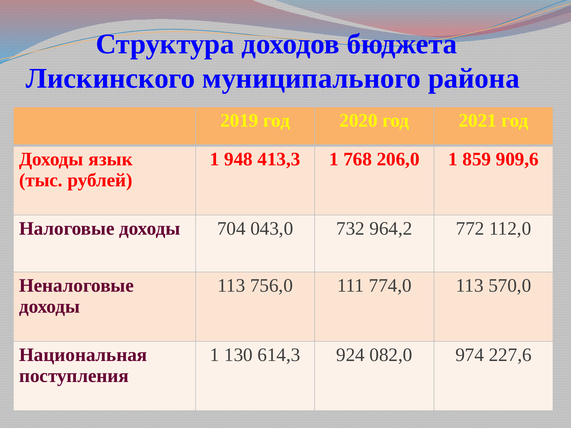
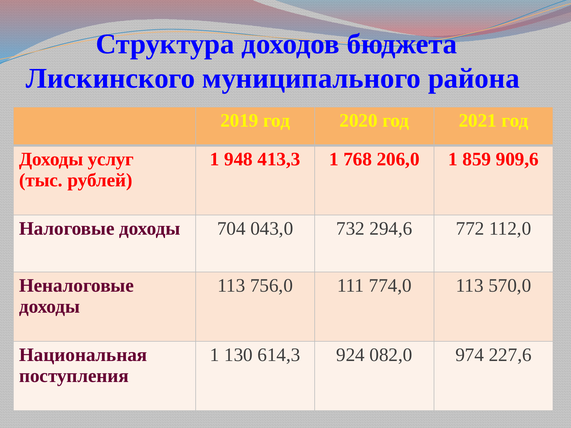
язык: язык -> услуг (111, 159)
964,2: 964,2 -> 294,6 (391, 229)
